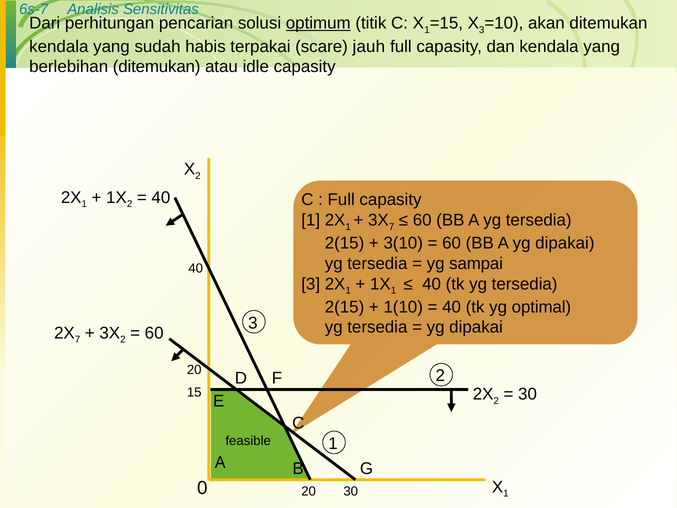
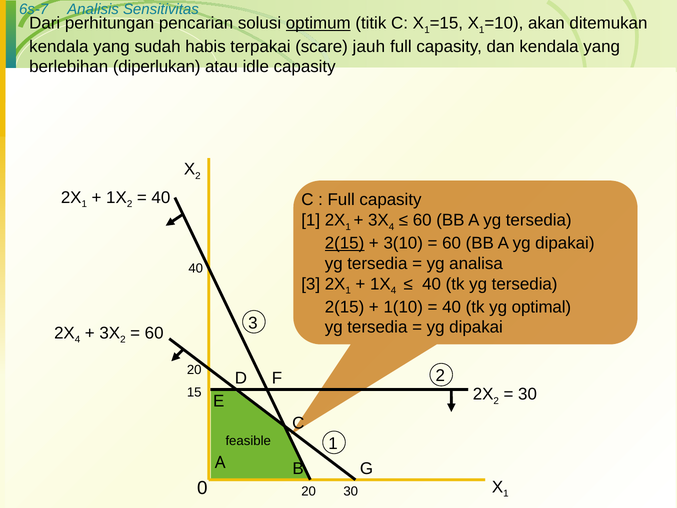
3: 3 -> 1 (482, 30)
berlebihan ditemukan: ditemukan -> diperlukan (157, 67)
7: 7 -> 4 (391, 227)
2(15 underline: none -> present (345, 243)
sampai: sampai -> analisa (476, 264)
1: 1 -> 4 (394, 290)
7: 7 -> 4 (78, 339)
